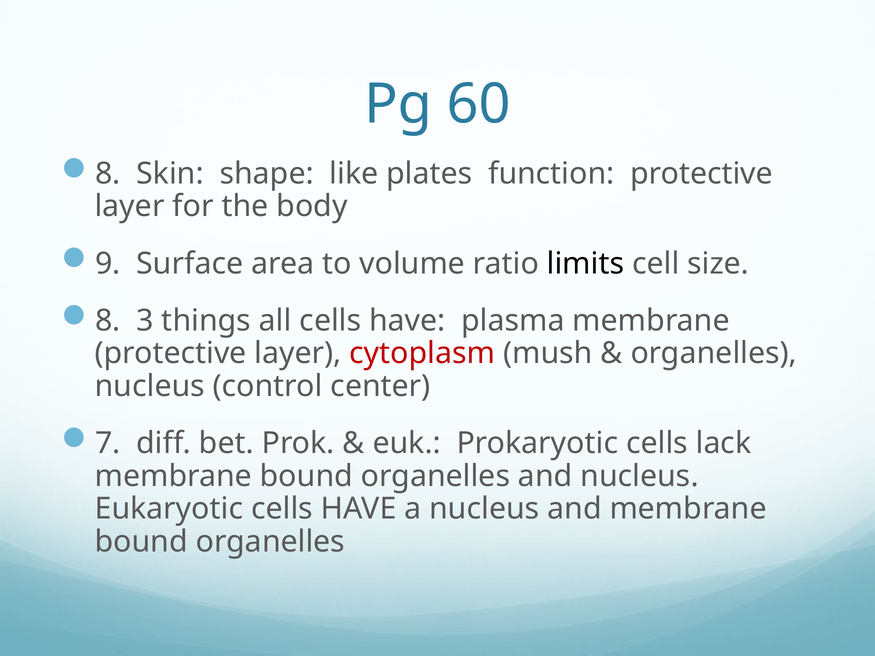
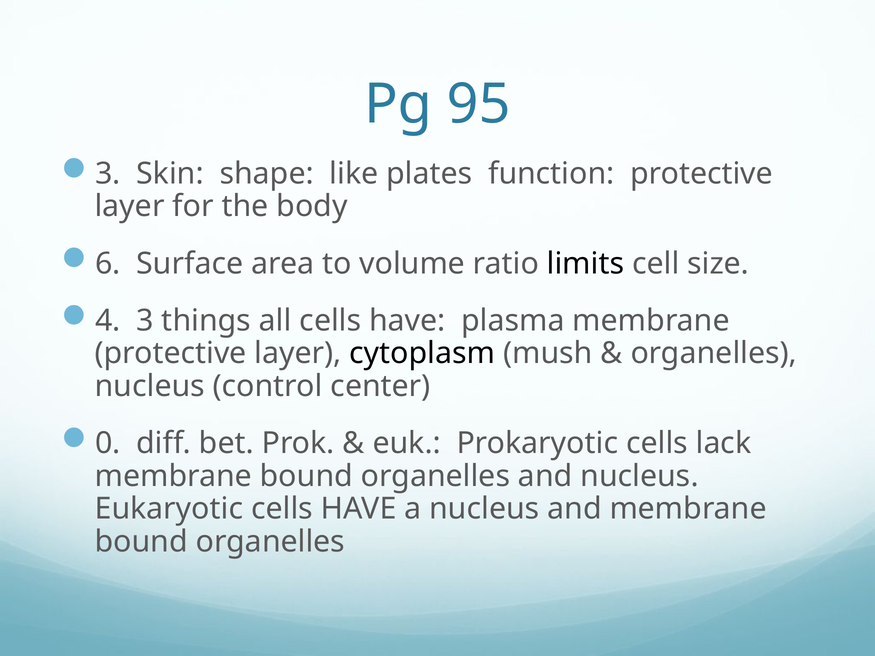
60: 60 -> 95 (479, 104)
8: 8 -> 3 (108, 174)
9: 9 -> 6 (108, 264)
8: 8 -> 4 (108, 321)
cytoplasm colour: red -> black (422, 354)
7: 7 -> 0 (108, 443)
